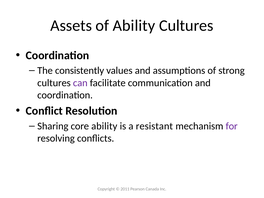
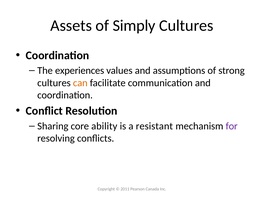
of Ability: Ability -> Simply (134, 26)
consistently: consistently -> experiences (80, 71)
can colour: purple -> orange (80, 83)
